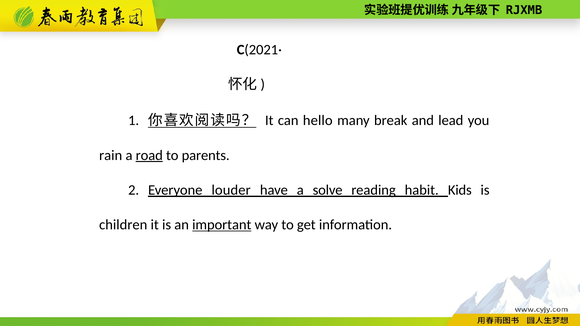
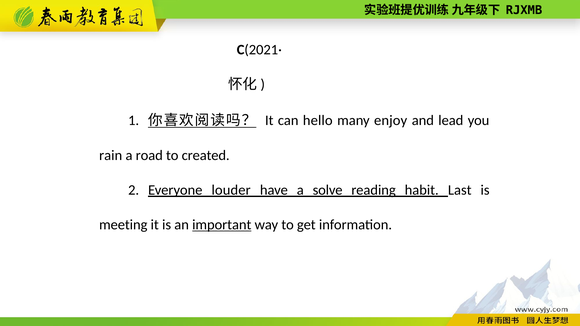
break: break -> enjoy (391, 121)
road underline: present -> none (149, 155)
parents: parents -> created (206, 155)
Kids: Kids -> Last (460, 190)
children: children -> meeting (123, 225)
